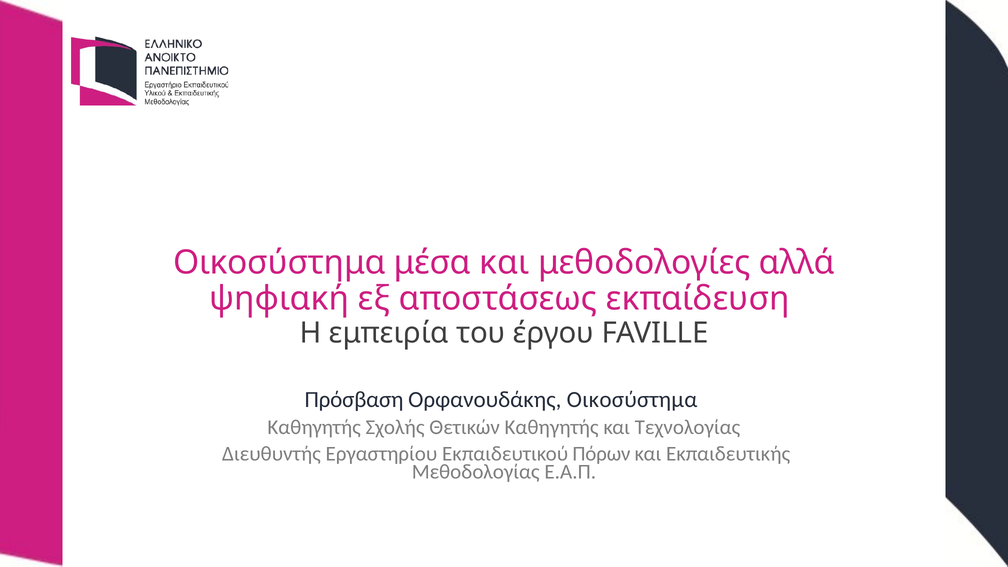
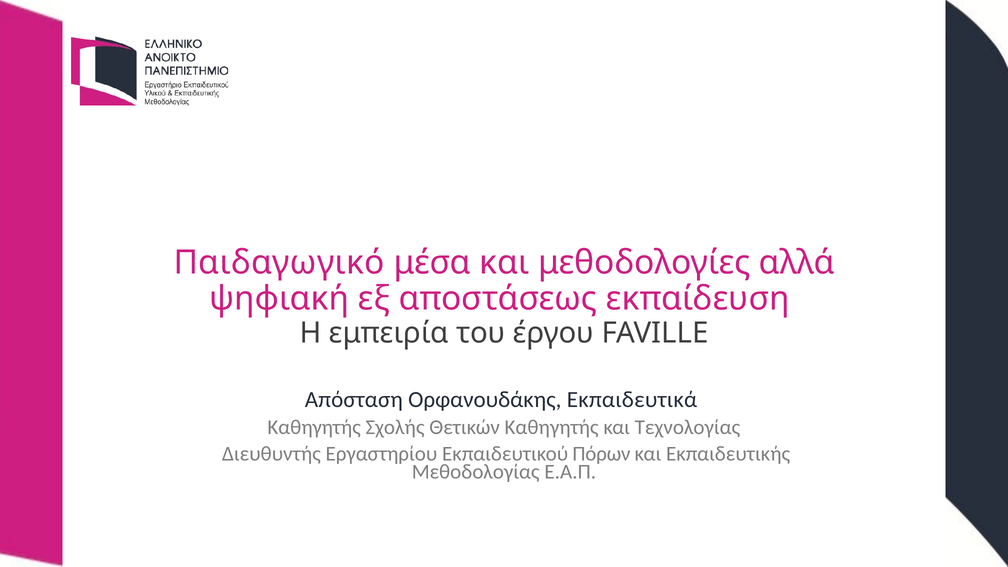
Οικοσύστημα: Οικοσύστημα -> Παιδαγωγικό (279, 263)
Πρόσβαση: Πρόσβαση -> Απόσταση (354, 400)
Ορφανουδάκης Οικοσύστημα: Οικοσύστημα -> Εκπαιδευτικά (632, 400)
